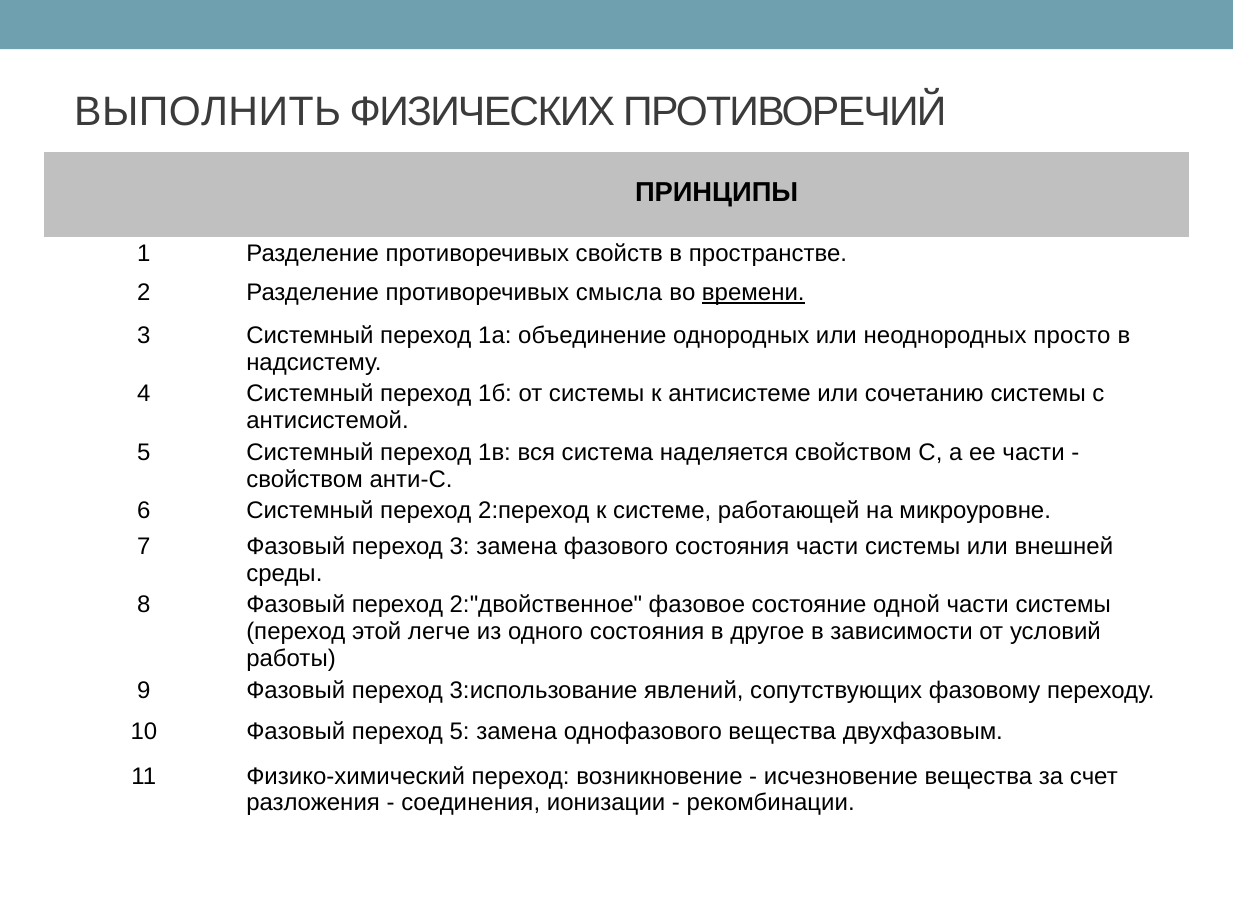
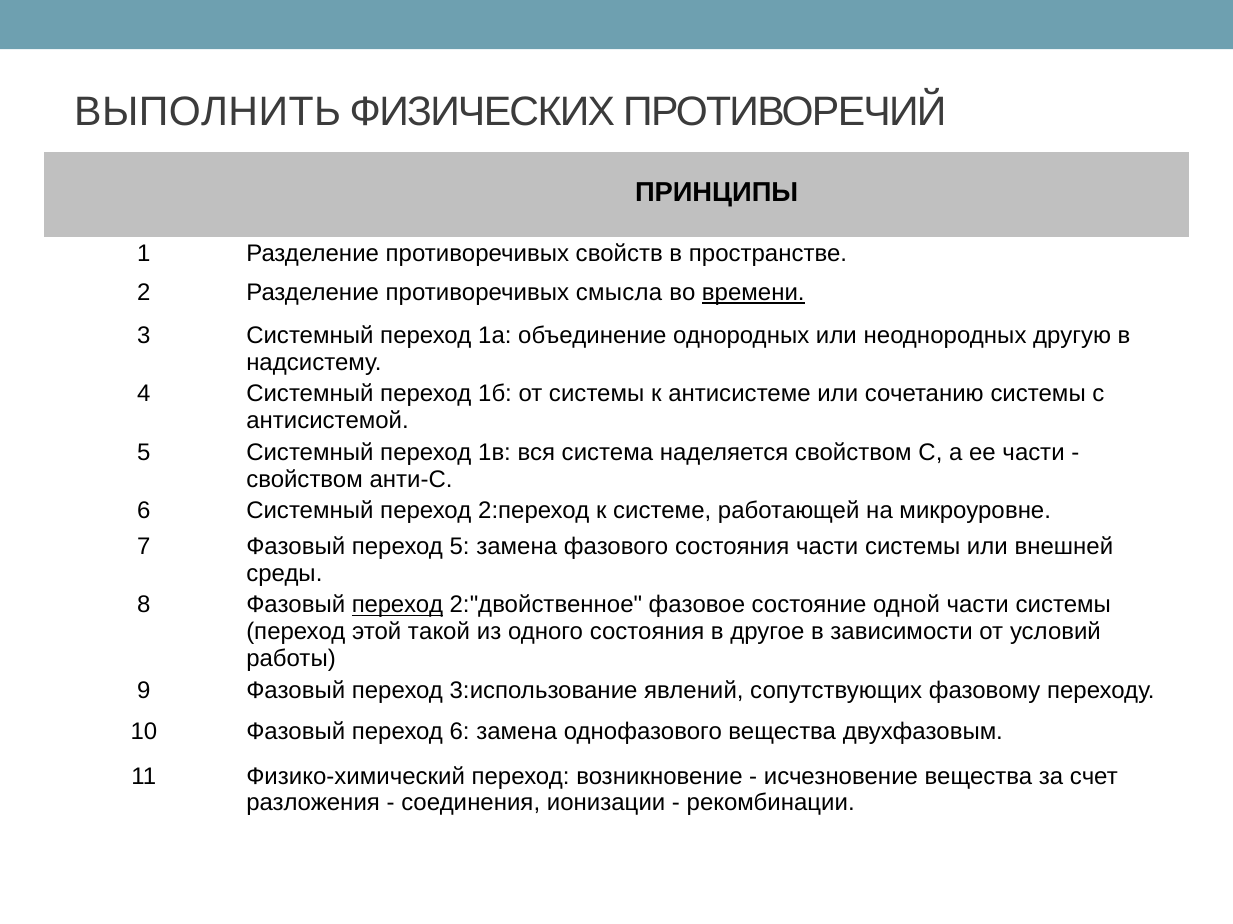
просто: просто -> другую (1072, 336)
переход 3: 3 -> 5 (460, 547)
переход underline: none -> present (397, 605)
легче: легче -> такой (439, 632)
переход 5: 5 -> 6 (460, 732)
